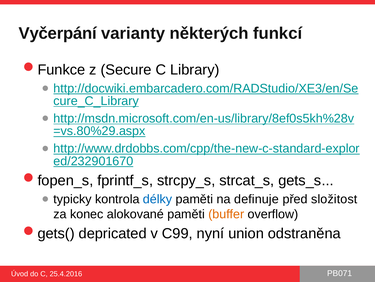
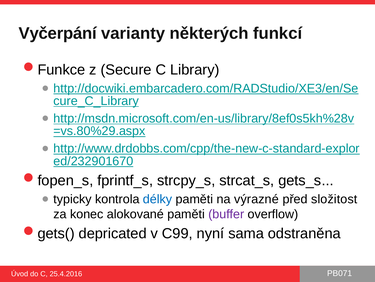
definuje: definuje -> výrazné (257, 199)
buffer colour: orange -> purple (226, 214)
union: union -> sama (246, 233)
